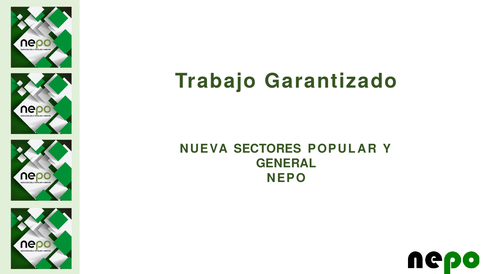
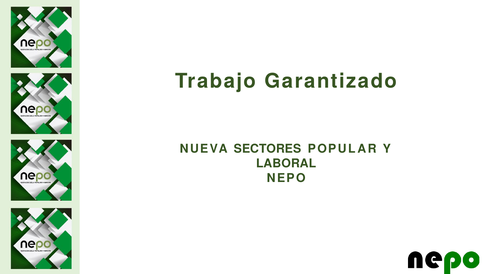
GENERAL: GENERAL -> LABORAL (286, 163)
